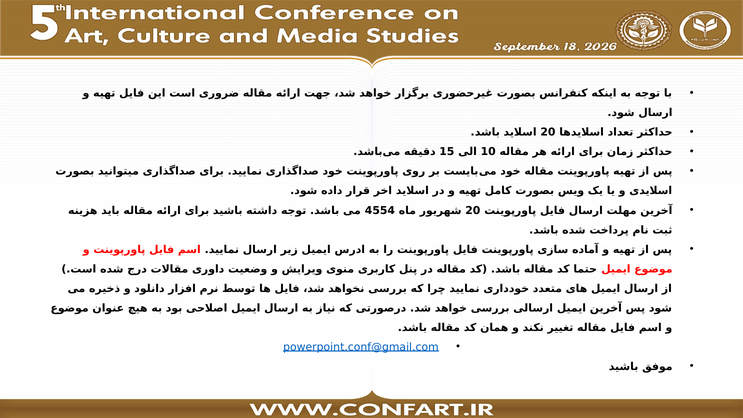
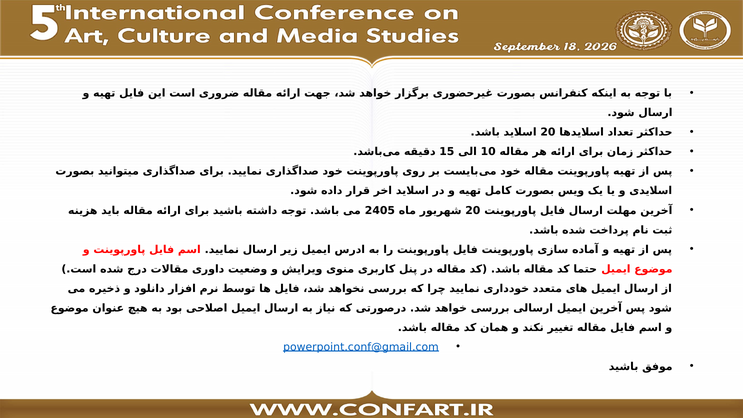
4554: 4554 -> 2405 (380, 210)
